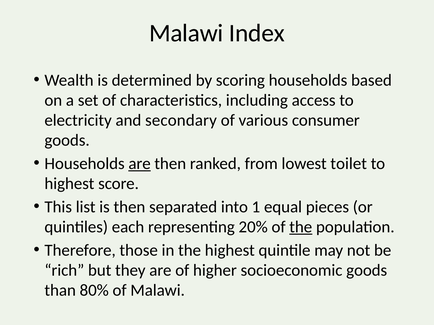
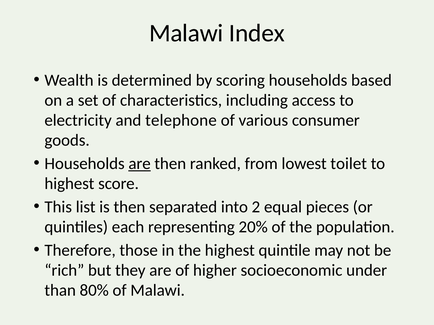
secondary: secondary -> telephone (181, 121)
1: 1 -> 2 (256, 207)
the underline: present -> none (301, 227)
socioeconomic goods: goods -> under (367, 271)
